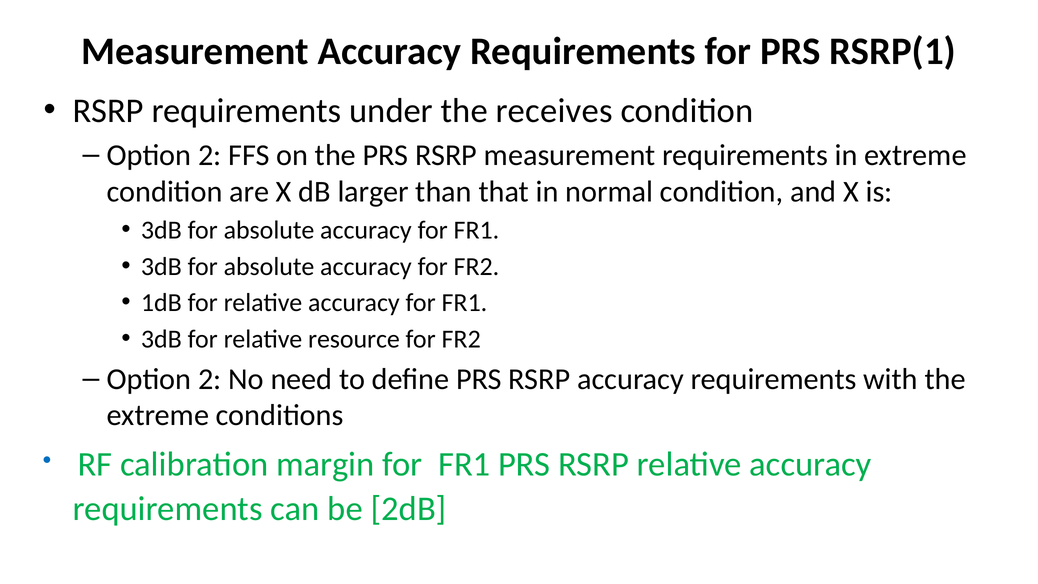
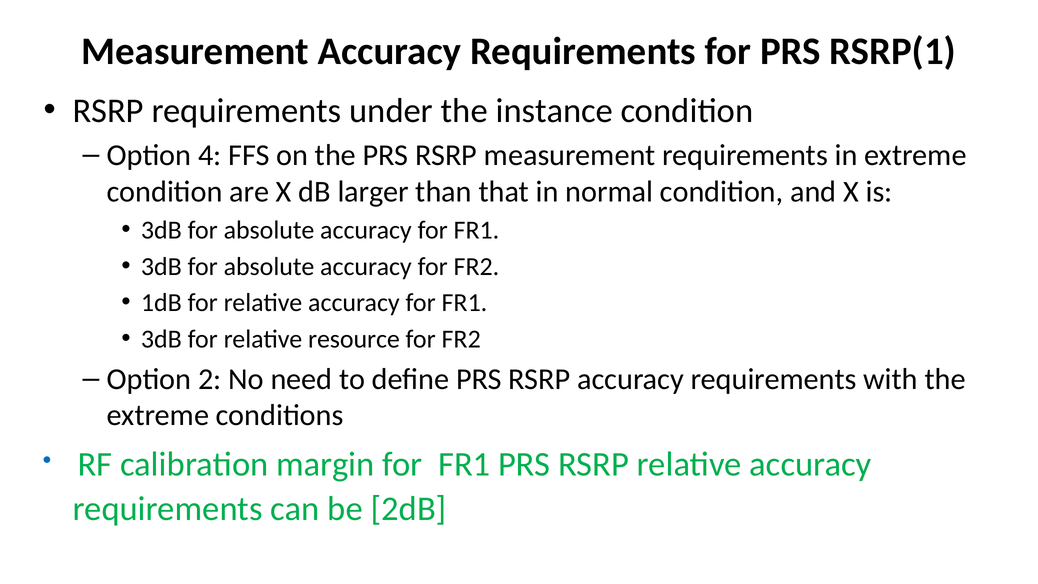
receives: receives -> instance (554, 111)
2: 2 -> 4 (210, 155)
